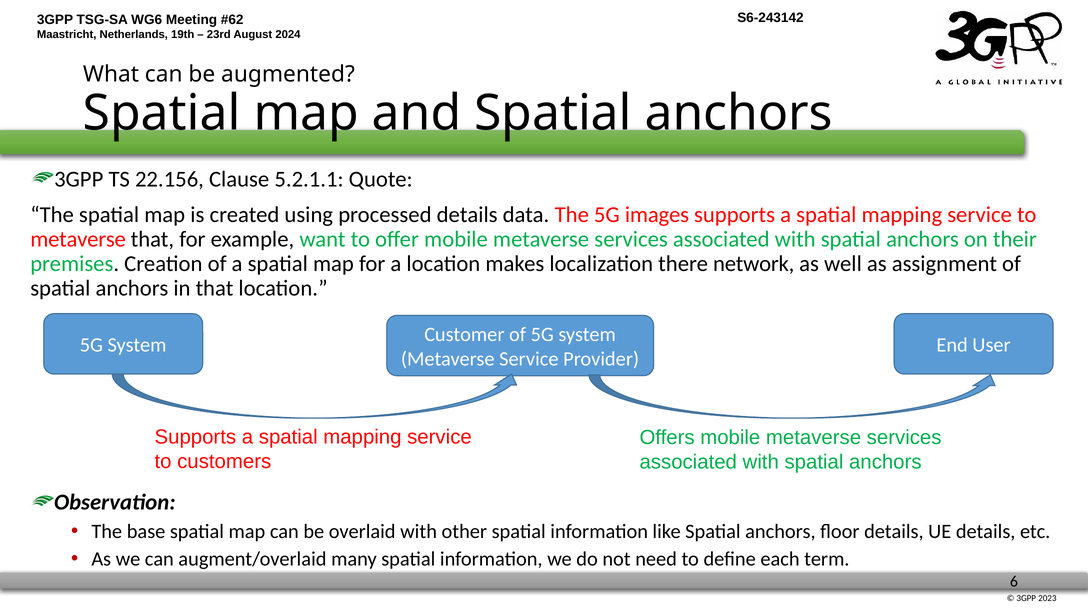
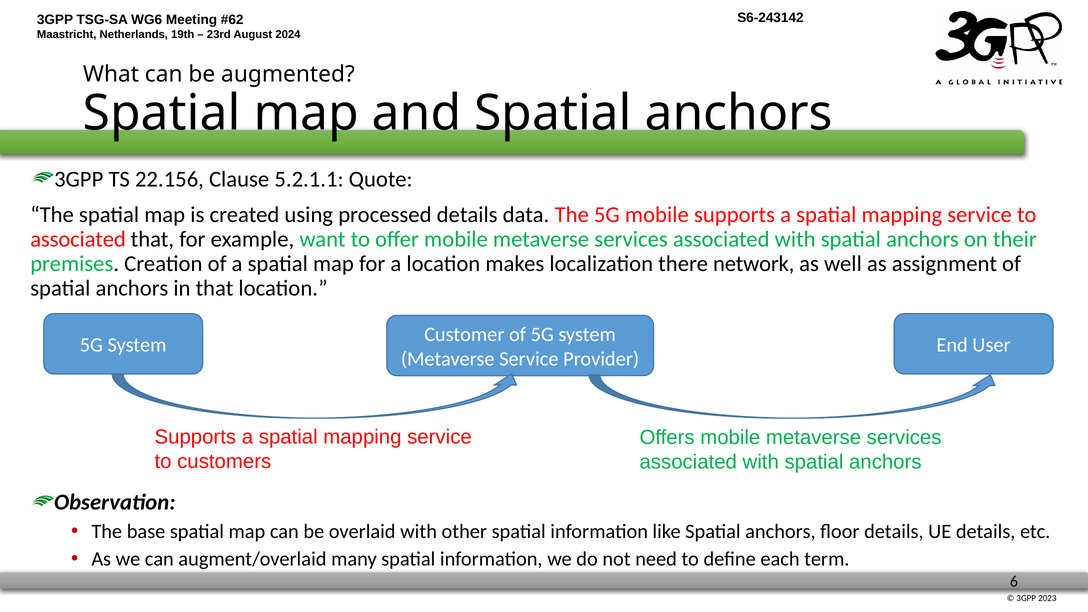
5G images: images -> mobile (657, 215)
metaverse: metaverse -> associated (78, 239)
